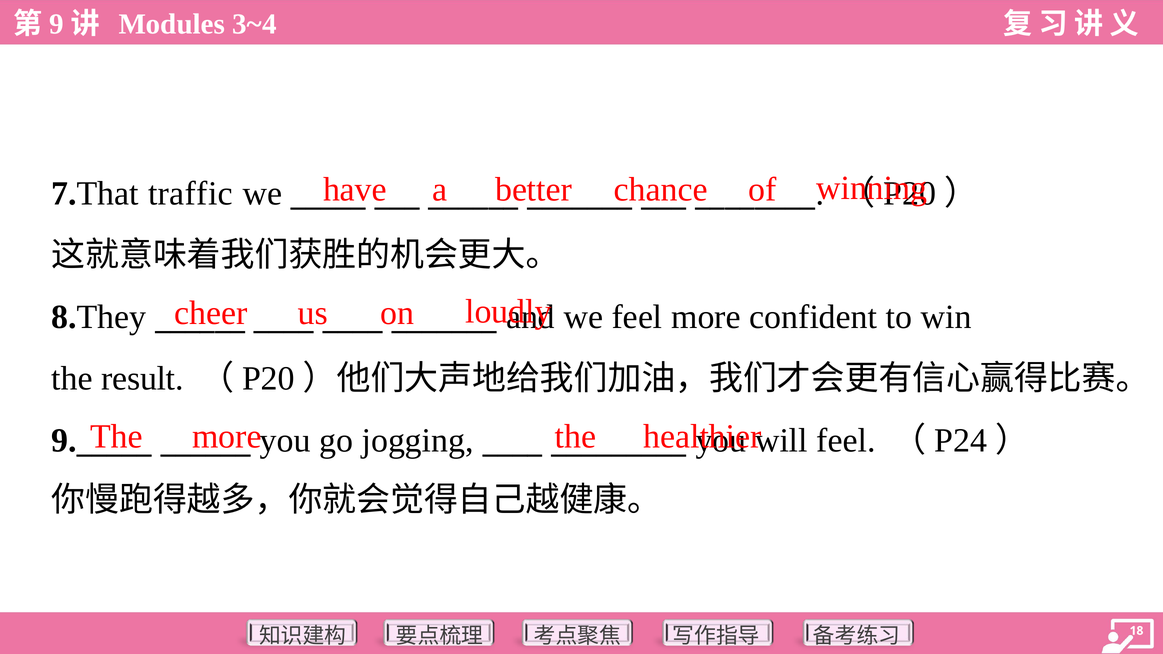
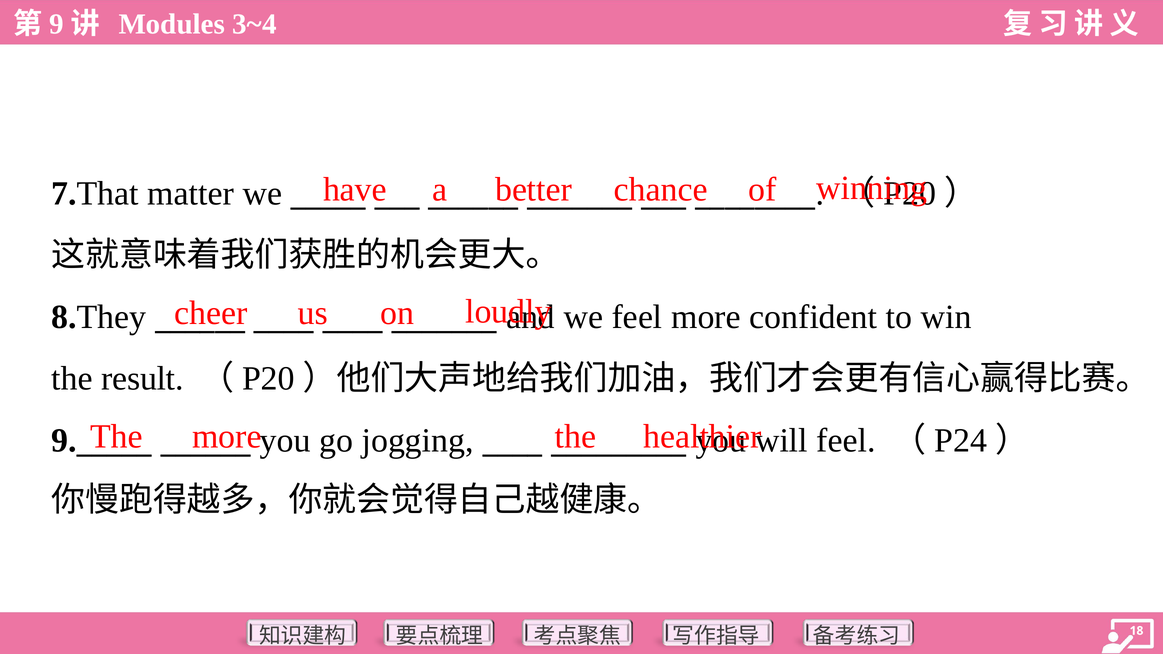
traffic: traffic -> matter (191, 194)
